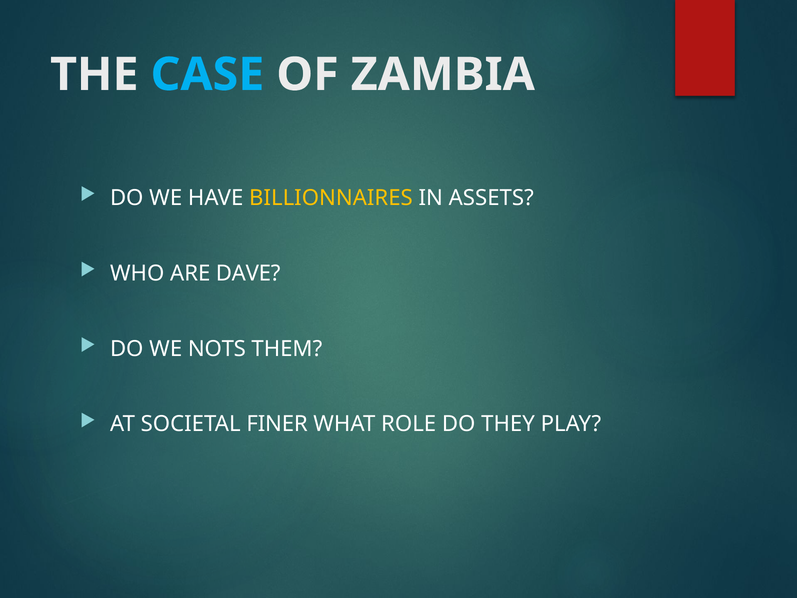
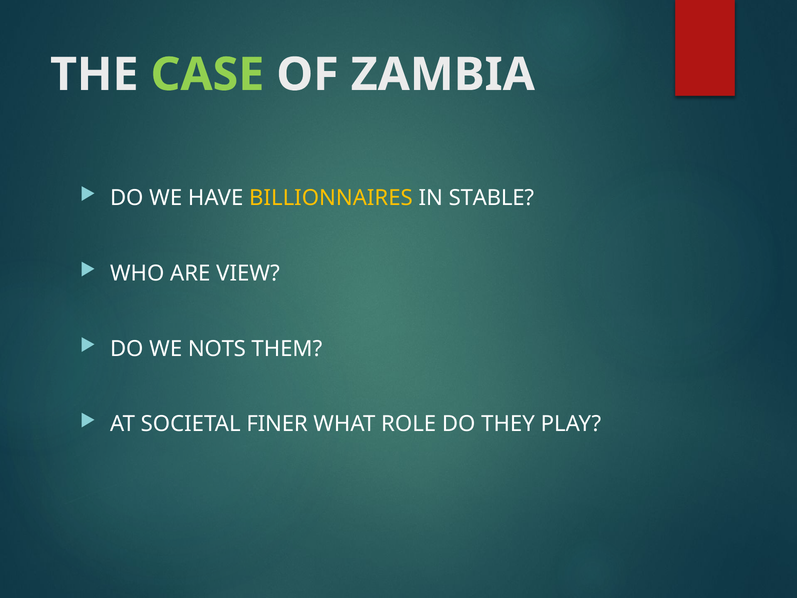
CASE colour: light blue -> light green (207, 75)
ASSETS: ASSETS -> STABLE (491, 198)
DAVE: DAVE -> VIEW (248, 273)
